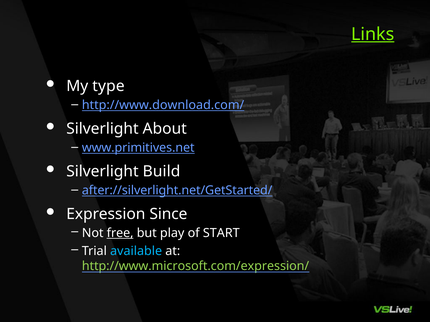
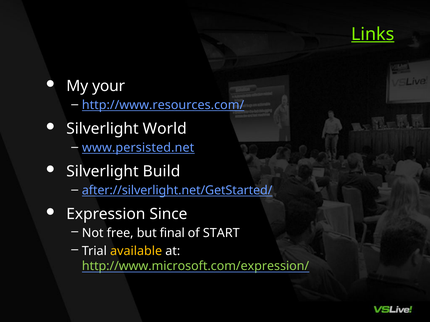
type: type -> your (109, 86)
http://www.download.com/: http://www.download.com/ -> http://www.resources.com/ (163, 105)
About: About -> World (165, 129)
www.primitives.net: www.primitives.net -> www.persisted.net (138, 148)
free underline: present -> none (120, 233)
play: play -> final (172, 233)
available colour: light blue -> yellow (136, 252)
